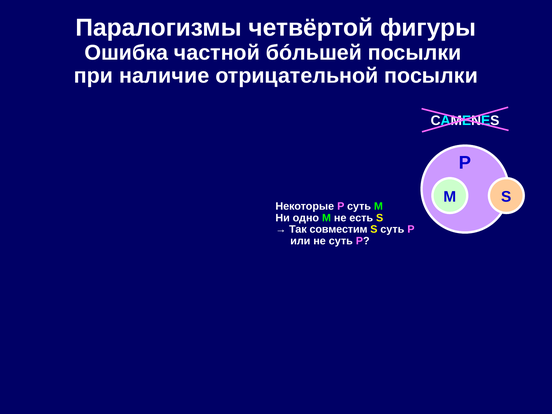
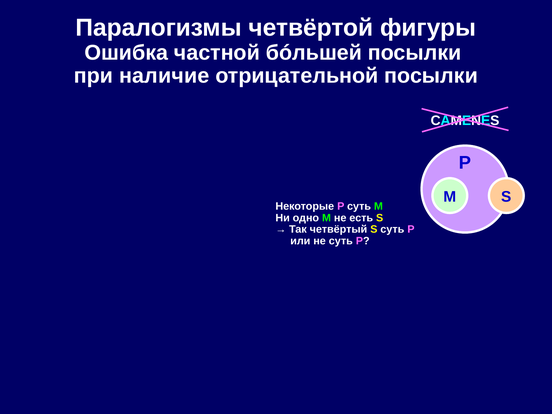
совместим: совместим -> четвёртый (338, 229)
